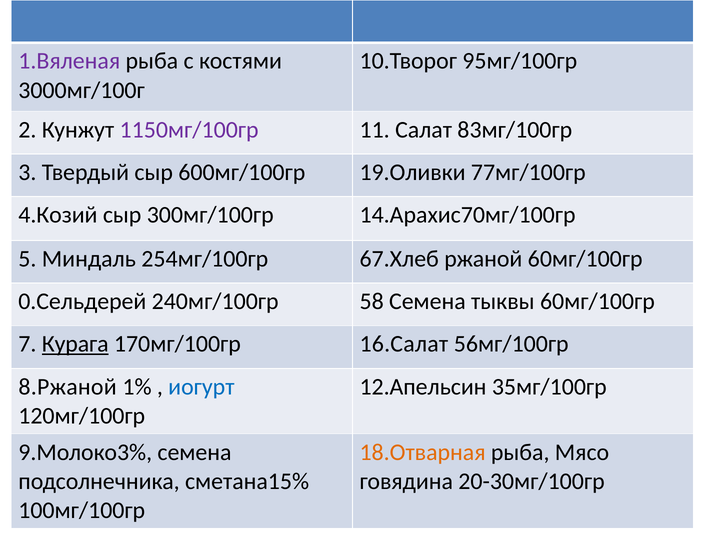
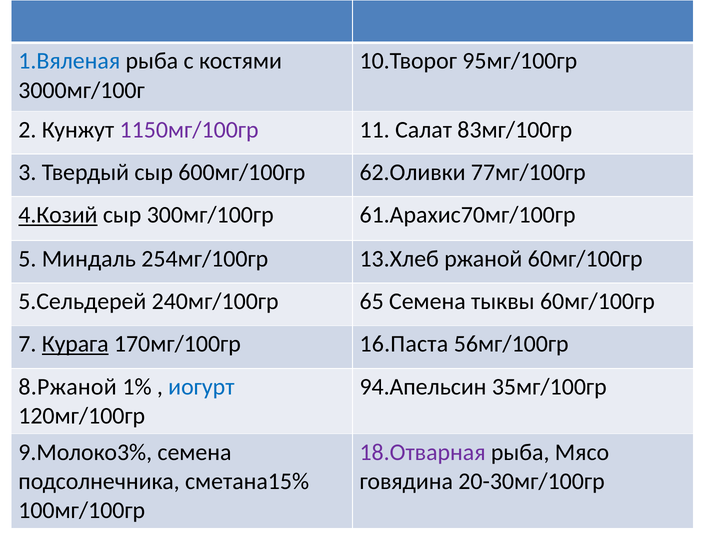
1.Вяленая colour: purple -> blue (69, 61)
19.Оливки: 19.Оливки -> 62.Оливки (413, 172)
4.Козий underline: none -> present (58, 215)
14.Арахис70мг/100гр: 14.Арахис70мг/100гр -> 61.Арахис70мг/100гр (468, 215)
67.Хлеб: 67.Хлеб -> 13.Хлеб (399, 259)
0.Сельдерей: 0.Сельдерей -> 5.Сельдерей (82, 301)
58: 58 -> 65 (372, 301)
16.Салат: 16.Салат -> 16.Паста (404, 344)
12.Апельсин: 12.Апельсин -> 94.Апельсин (423, 387)
18.Отварная colour: orange -> purple (423, 452)
